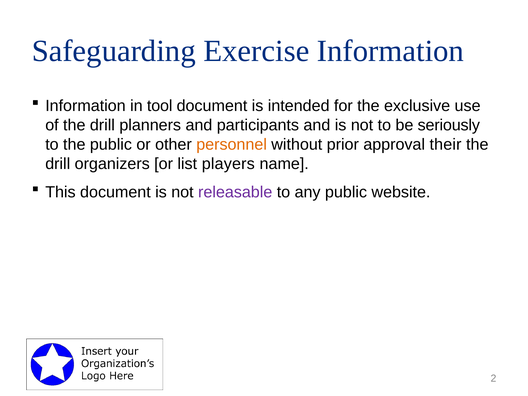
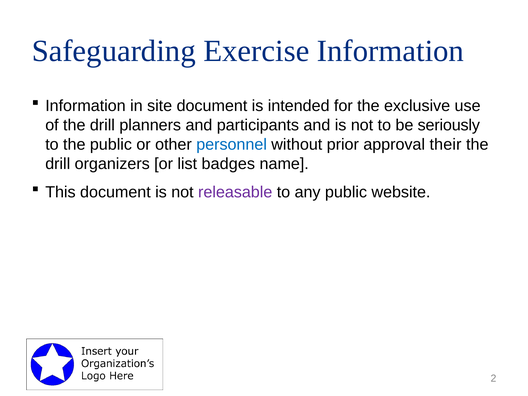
tool: tool -> site (160, 106)
personnel colour: orange -> blue (232, 145)
players: players -> badges (228, 164)
